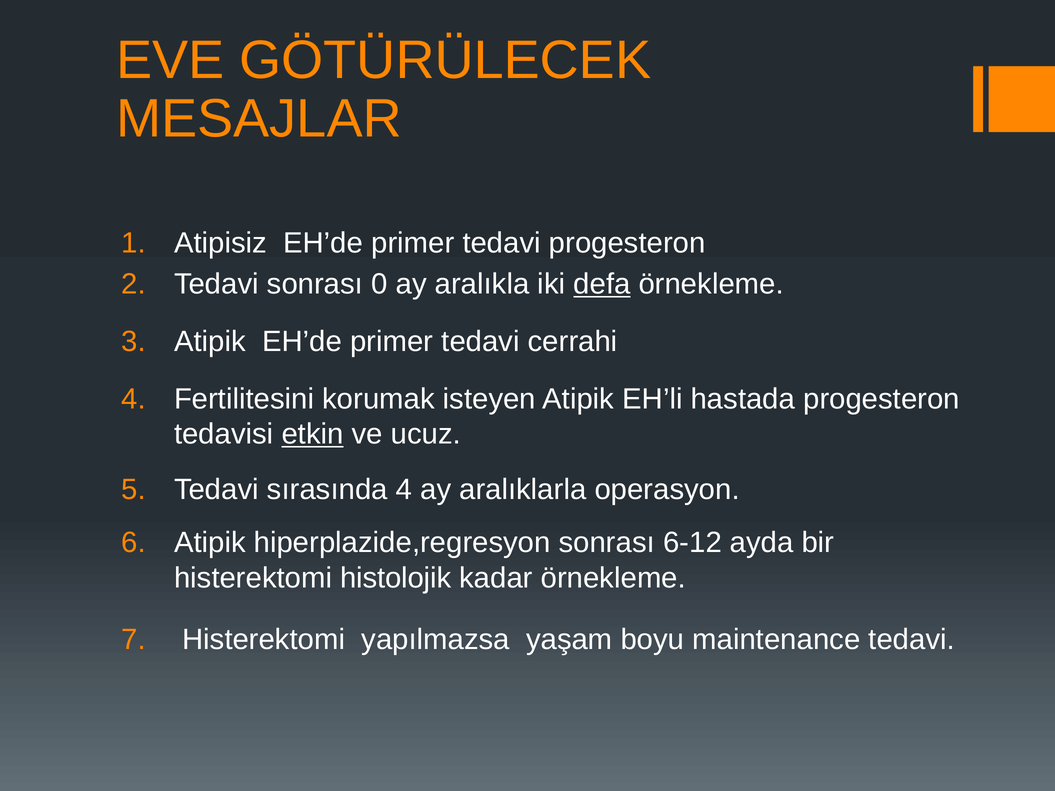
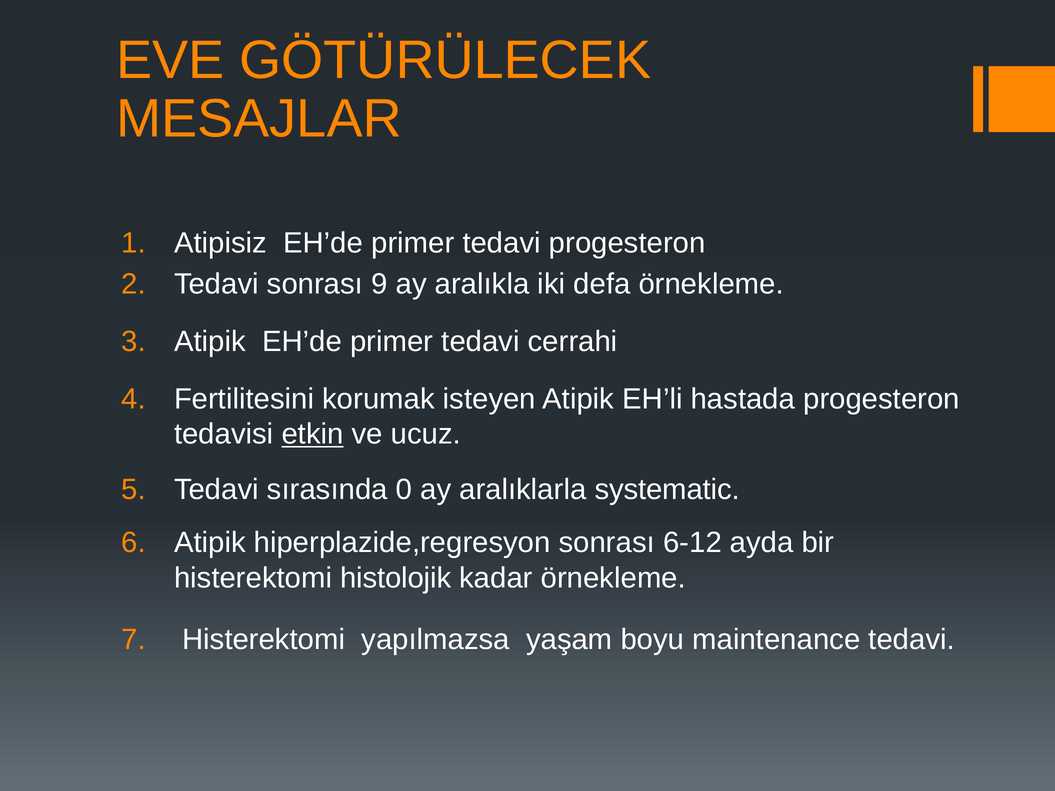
0: 0 -> 9 (379, 284)
defa underline: present -> none (602, 284)
sırasında 4: 4 -> 0 (404, 490)
operasyon: operasyon -> systematic (667, 490)
